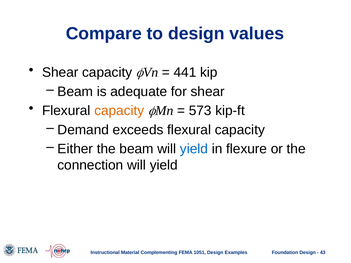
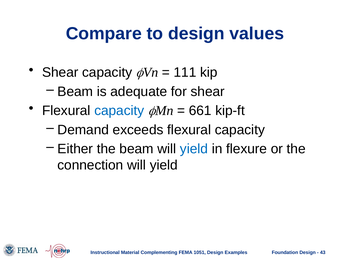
441: 441 -> 111 (185, 73)
capacity colour: orange -> blue (119, 111)
573: 573 -> 661 (200, 111)
